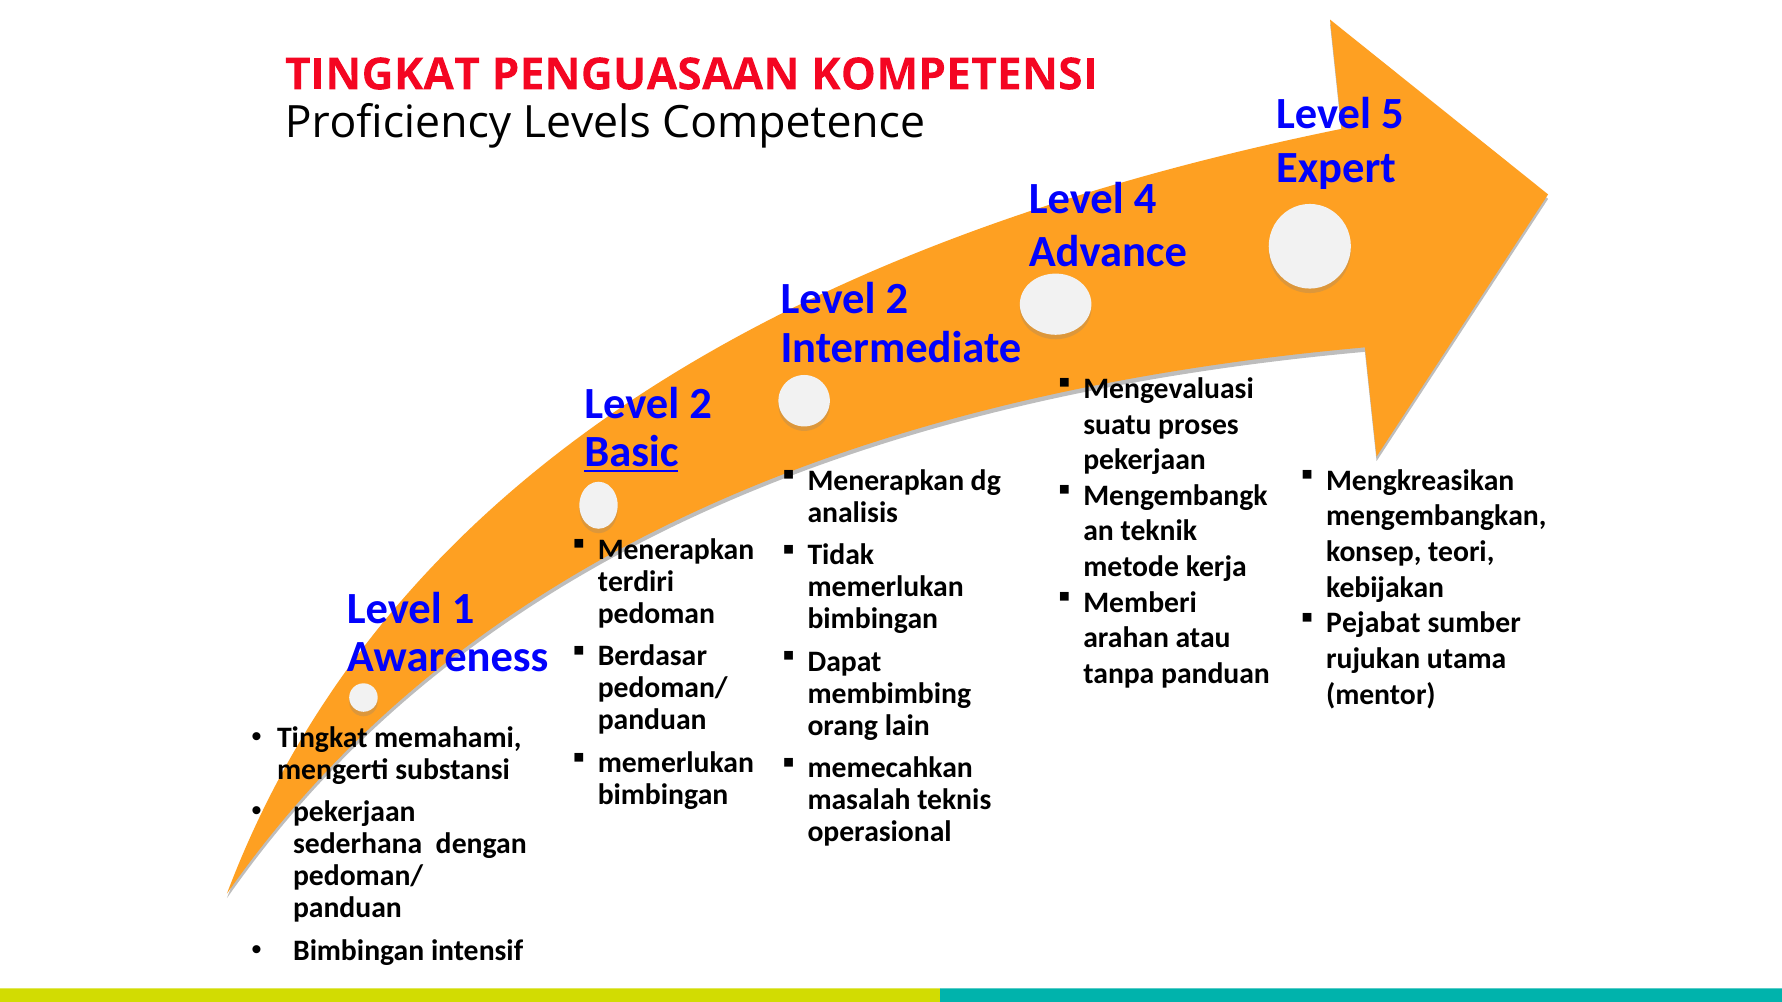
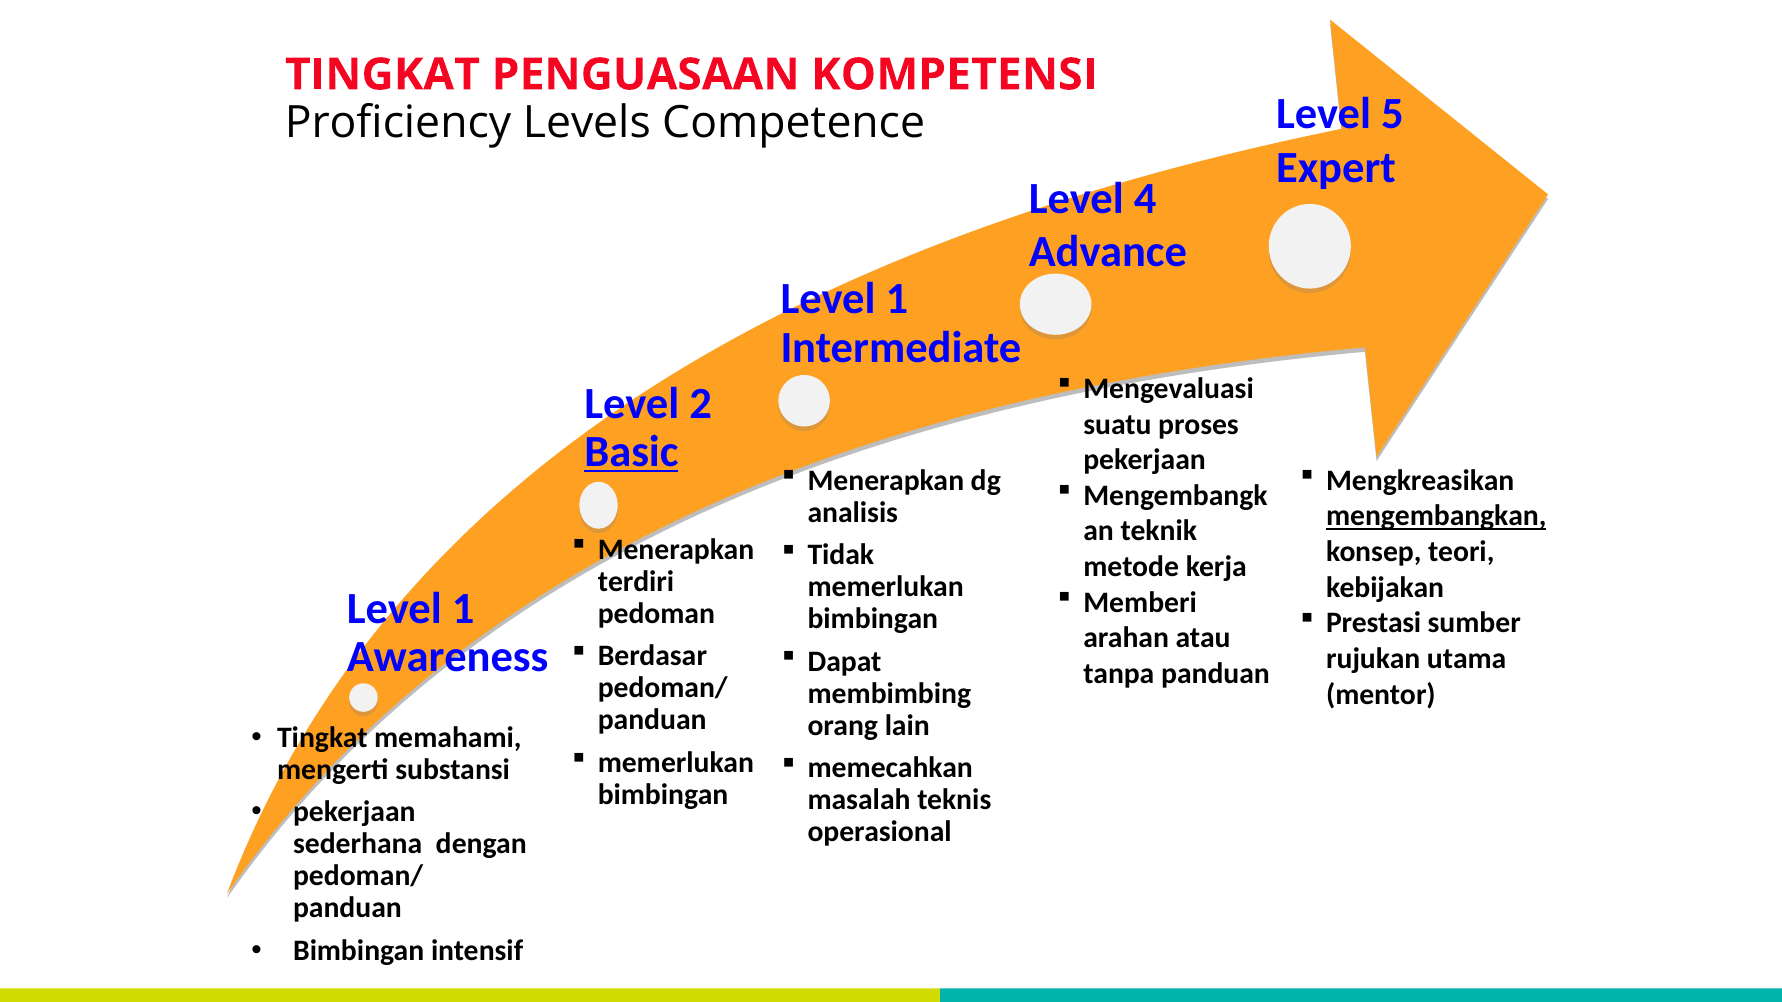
2: 2 -> 1 (897, 299)
mengembangkan underline: none -> present (1436, 516)
Pejabat: Pejabat -> Prestasi (1374, 623)
